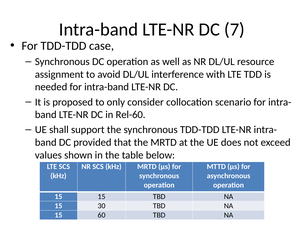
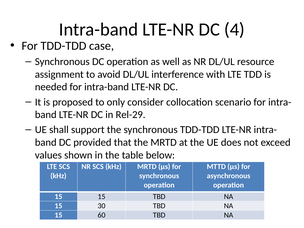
7: 7 -> 4 (235, 29)
Rel-60: Rel-60 -> Rel-29 (131, 115)
